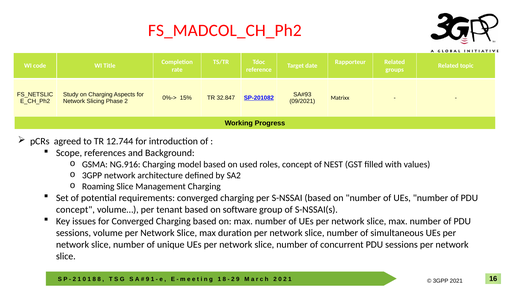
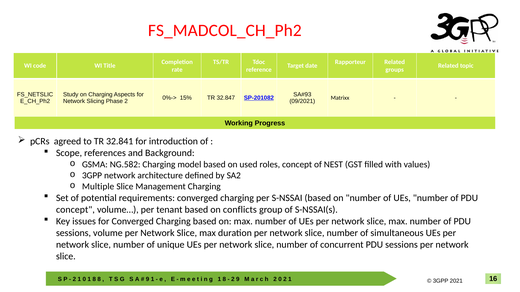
12.744: 12.744 -> 32.841 (120, 142)
NG.916: NG.916 -> NG.582 (125, 165)
Roaming: Roaming -> Multiple (98, 187)
software: software -> conflicts (240, 210)
